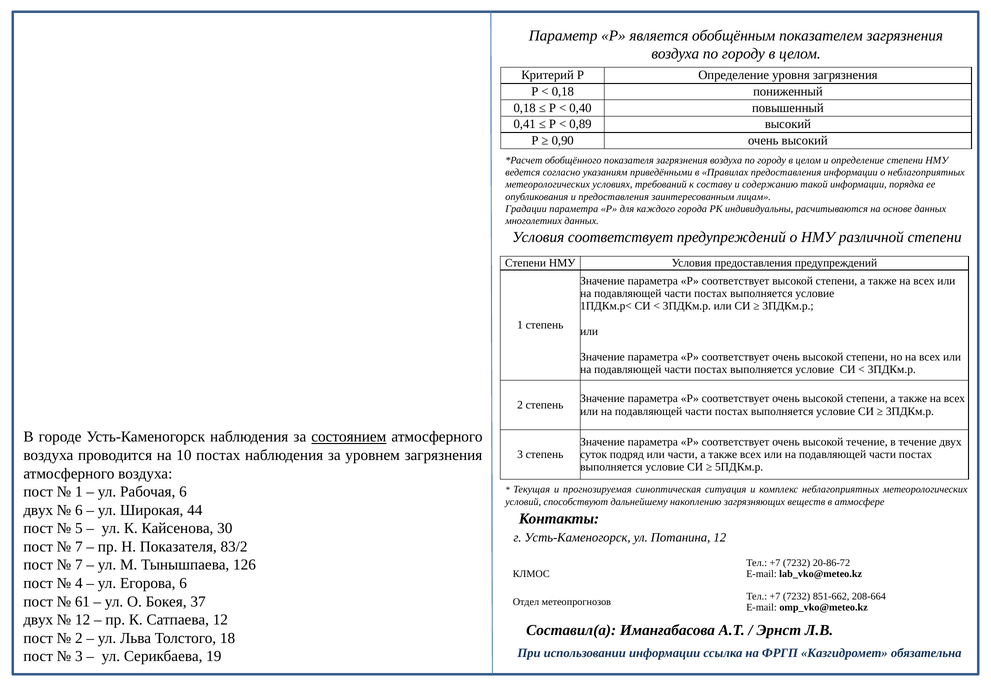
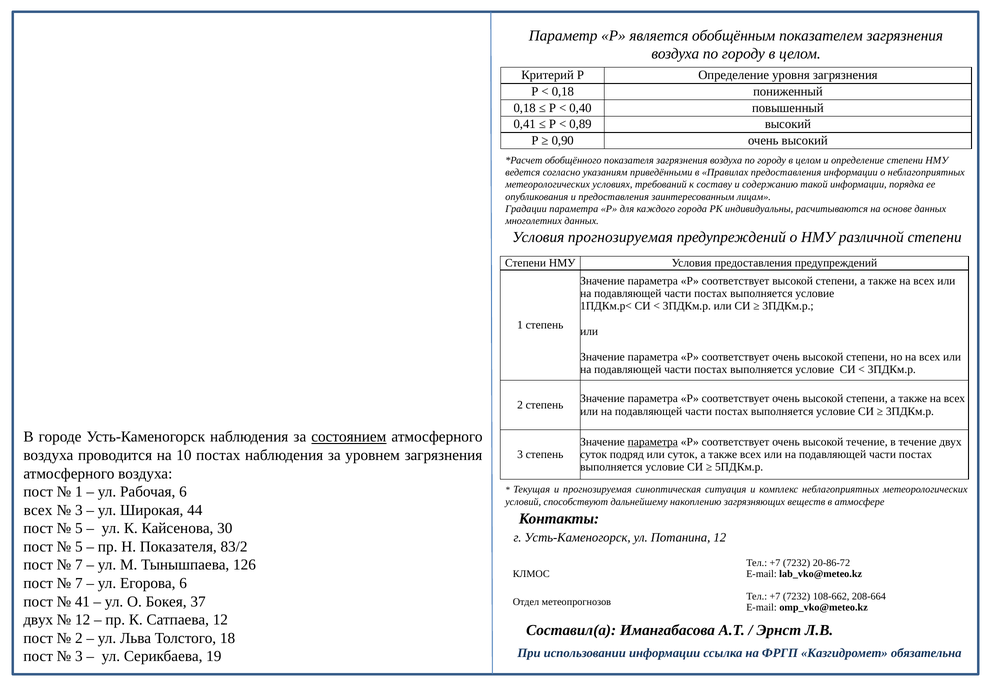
Условия соответствует: соответствует -> прогнозируемая (620, 237)
параметра underline: none -> present (653, 442)
или части: части -> суток (683, 455)
двух: двух -> всех (38, 510)
6: 6 -> 3 (79, 510)
7: 7 -> 5 (79, 547)
4: 4 -> 7 (79, 583)
851-662: 851-662 -> 108-662 (831, 596)
61: 61 -> 41 (82, 602)
